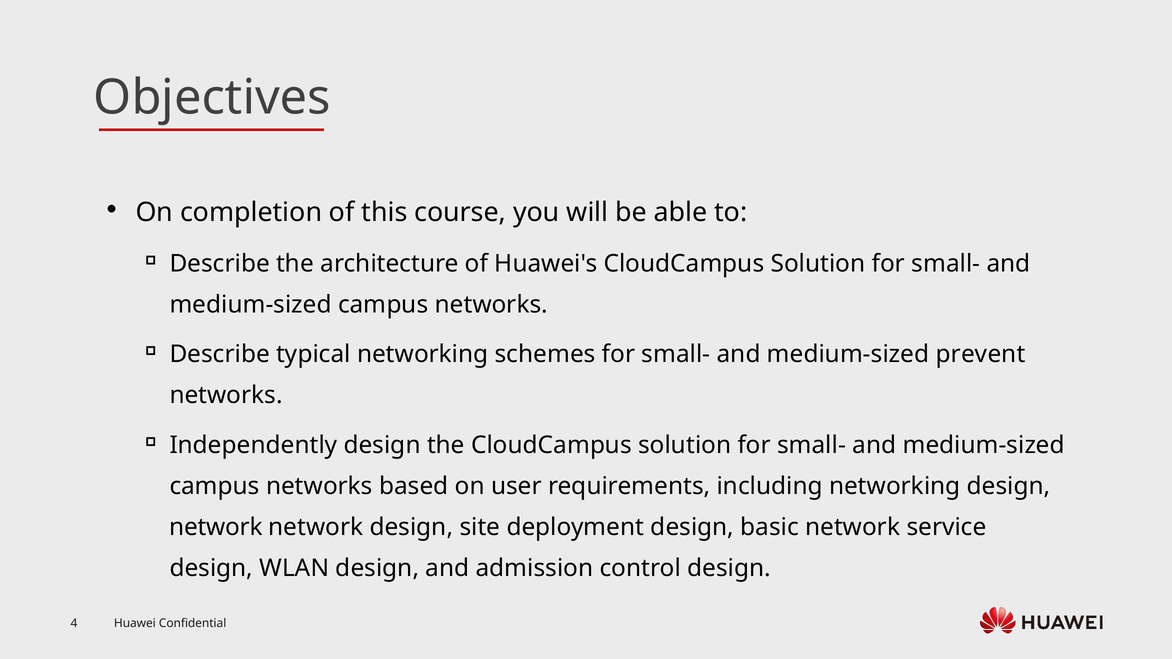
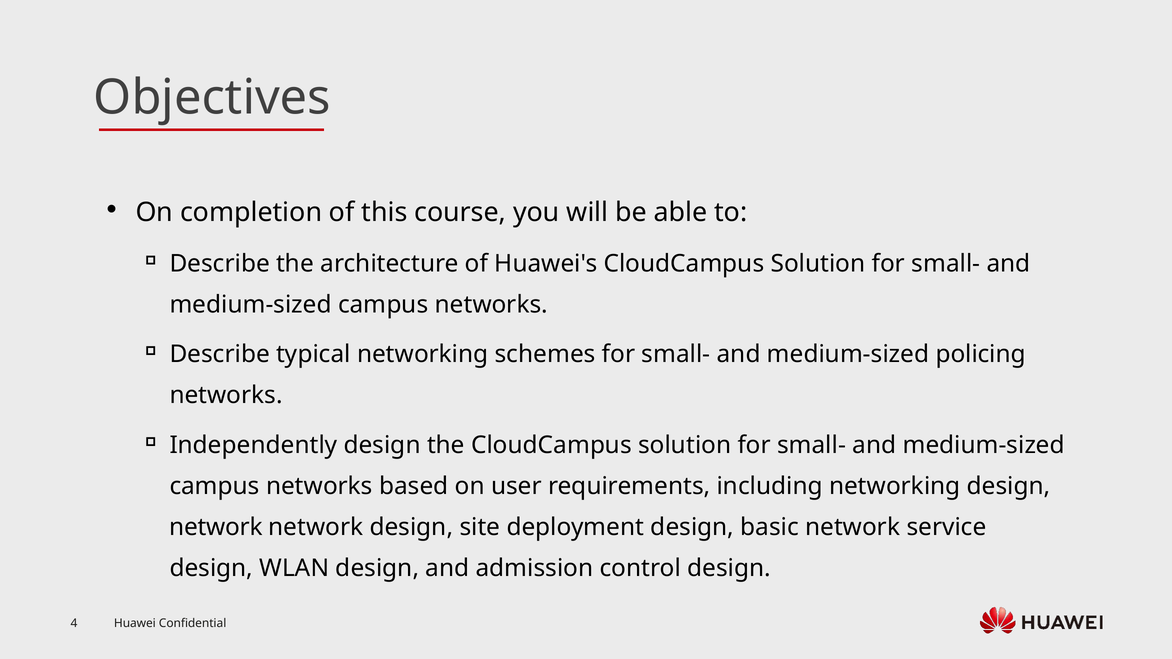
prevent: prevent -> policing (981, 354)
